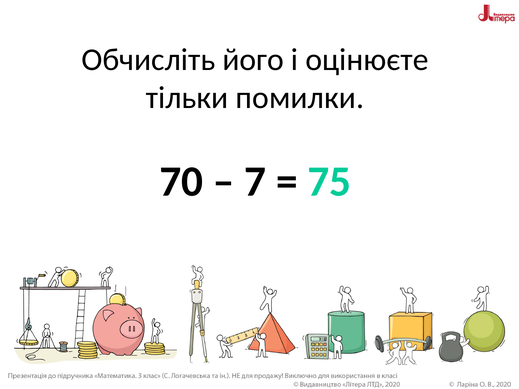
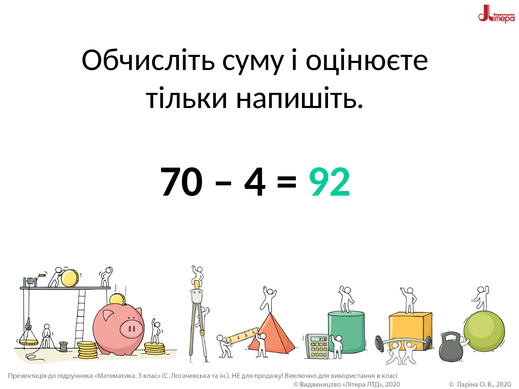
його: його -> суму (253, 60)
помилки: помилки -> напишіть (300, 98)
7: 7 -> 4 (255, 182)
75: 75 -> 92 (329, 182)
